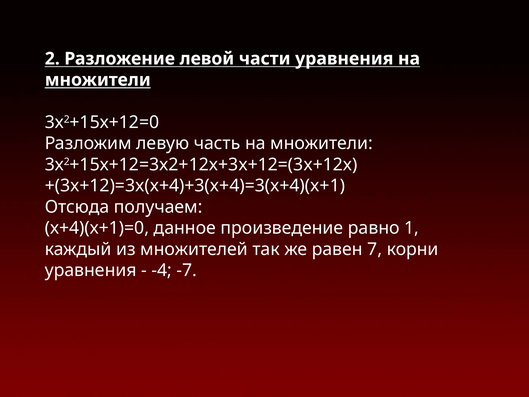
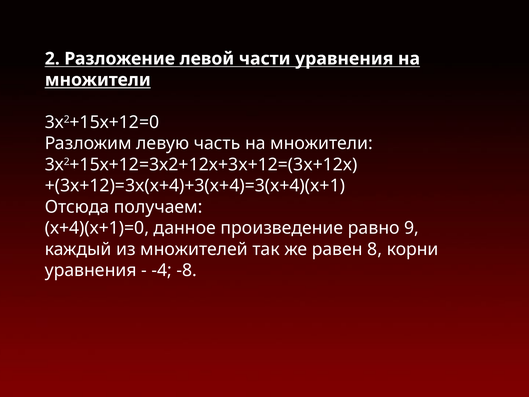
1: 1 -> 9 (412, 228)
7: 7 -> 8 (375, 249)
-7: -7 -> -8 (187, 270)
